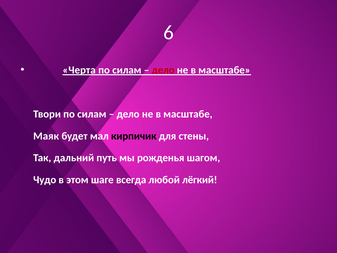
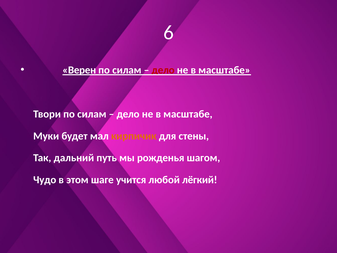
Черта: Черта -> Верен (79, 70)
Маяк: Маяк -> Муки (46, 136)
кирпичик colour: black -> orange (134, 136)
всегда: всегда -> учится (131, 180)
